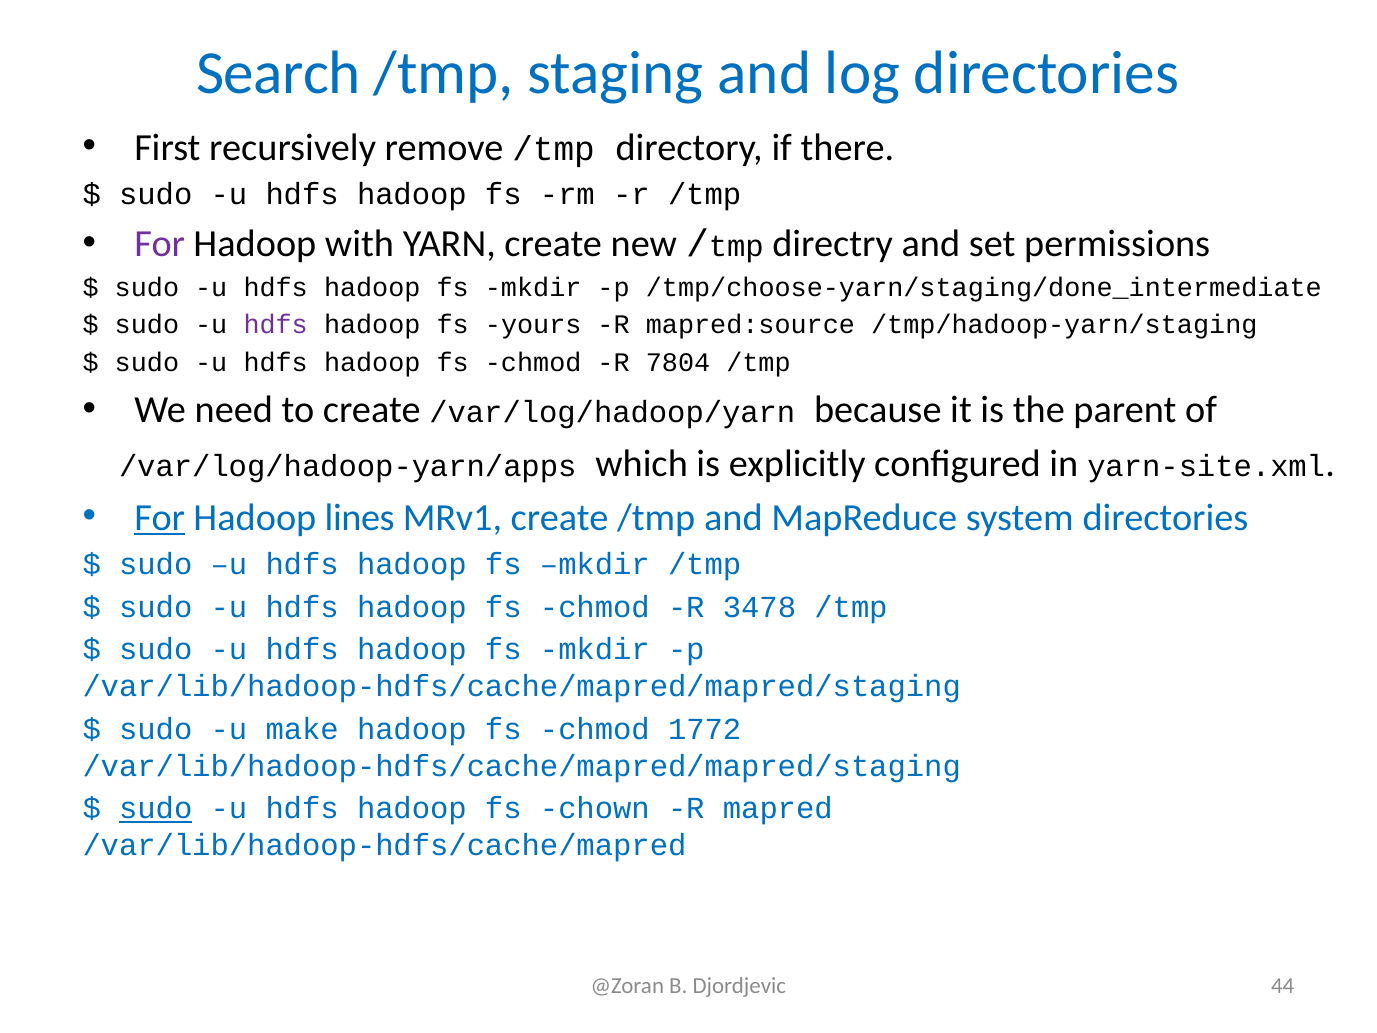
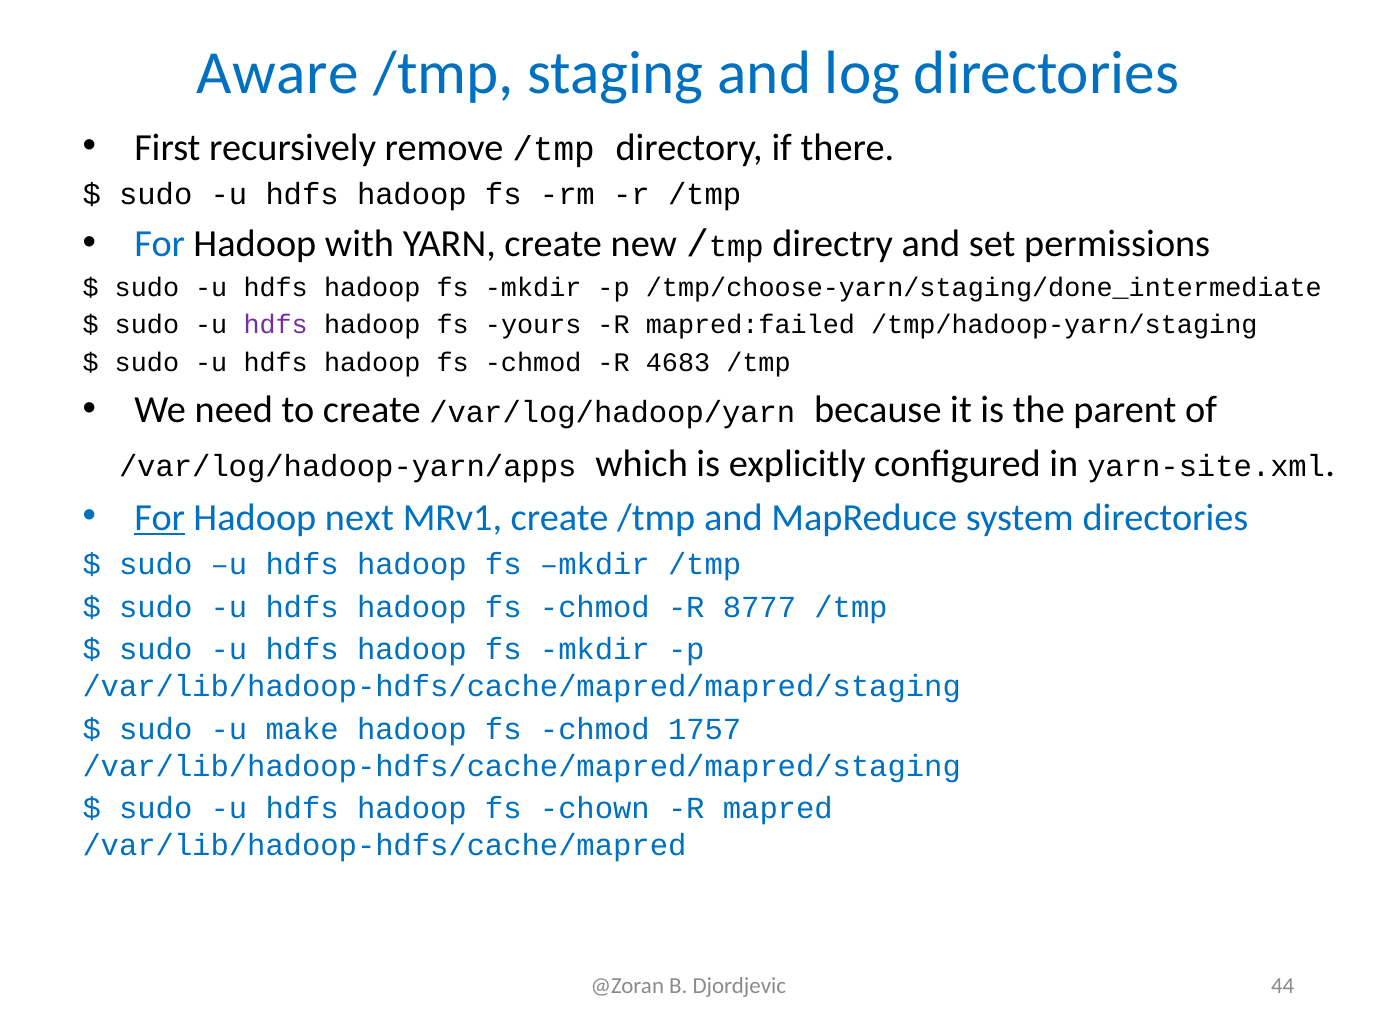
Search: Search -> Aware (278, 73)
For colour: purple -> blue (160, 244)
mapred:source: mapred:source -> mapred:failed (750, 325)
7804: 7804 -> 4683 (678, 363)
lines: lines -> next (359, 517)
3478: 3478 -> 8777 (760, 607)
1772: 1772 -> 1757 (705, 729)
sudo underline: present -> none (156, 809)
